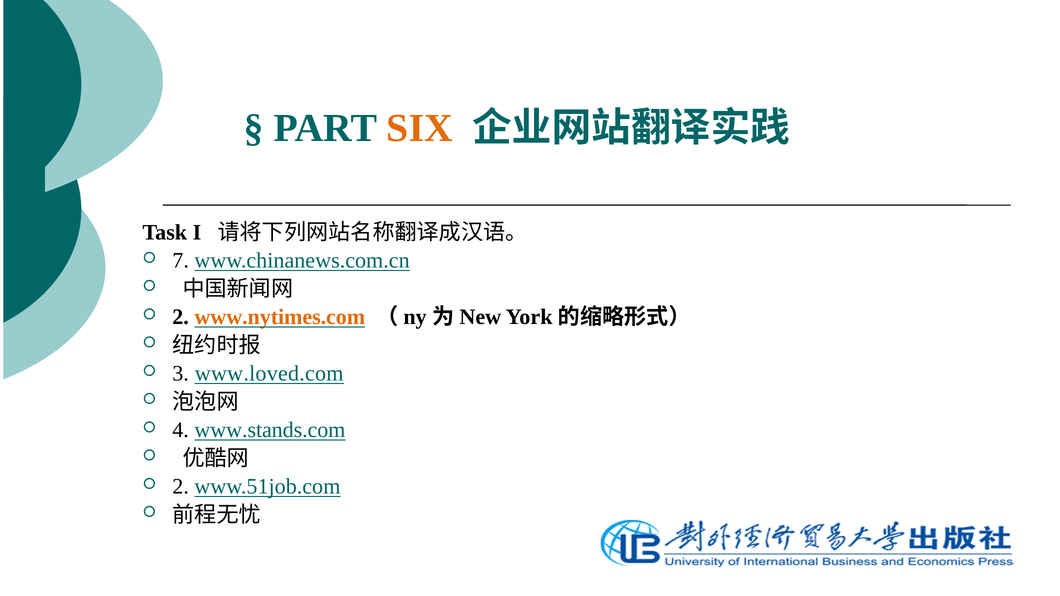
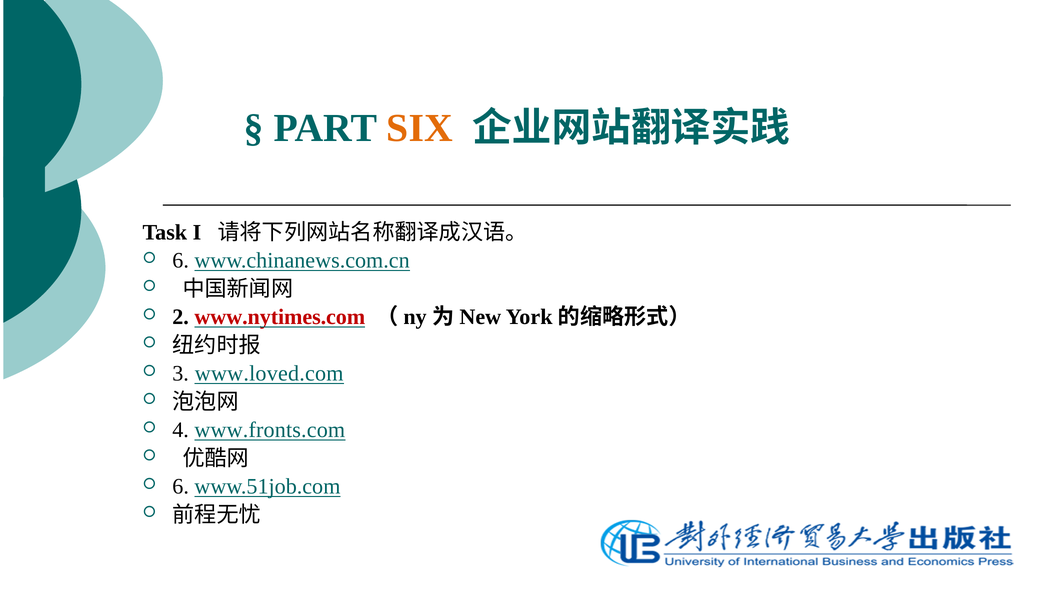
7: 7 -> 6 (181, 261)
www.nytimes.com colour: orange -> red (280, 317)
www.stands.com: www.stands.com -> www.fronts.com (270, 430)
2: 2 -> 6 (181, 487)
